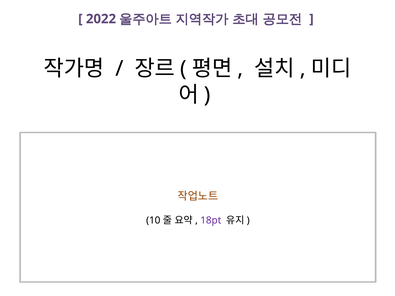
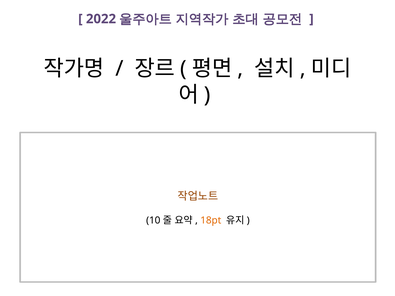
18pt colour: purple -> orange (211, 221)
